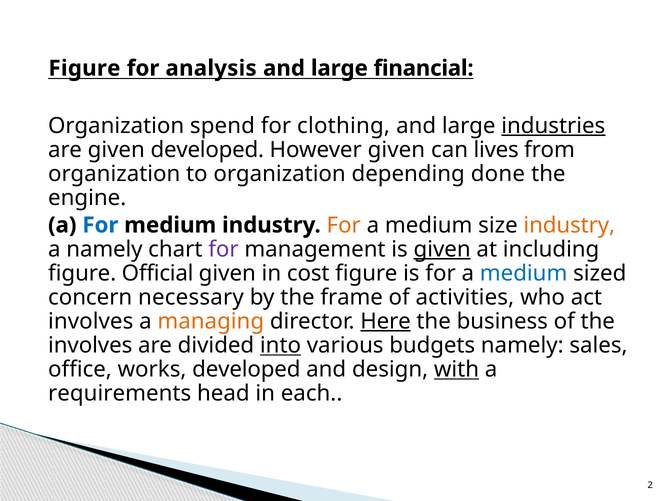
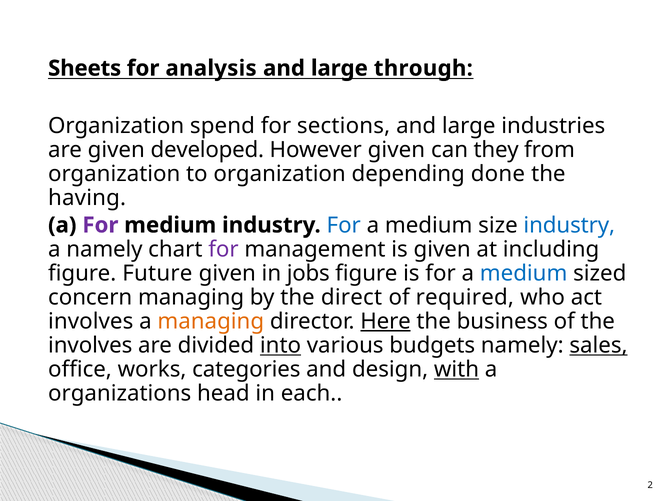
Figure: Figure -> Sheets (85, 68)
financial: financial -> through (423, 68)
clothing: clothing -> sections (344, 126)
industries underline: present -> none (553, 126)
lives: lives -> they (496, 150)
engine: engine -> having (87, 198)
For colour: blue -> purple (100, 225)
For colour: orange -> blue (344, 225)
industry colour: orange -> blue (569, 225)
given underline: present -> none (442, 250)
Official: Official -> Future (157, 274)
cost: cost -> jobs (308, 274)
concern necessary: necessary -> managing (191, 298)
frame: frame -> direct (352, 298)
activities: activities -> required (465, 298)
sales underline: none -> present (598, 346)
works developed: developed -> categories (246, 370)
requirements: requirements -> organizations (120, 394)
